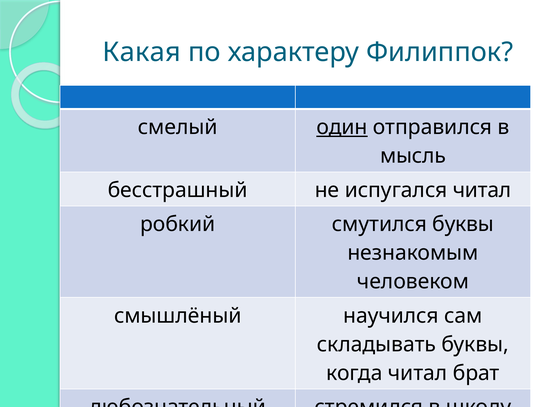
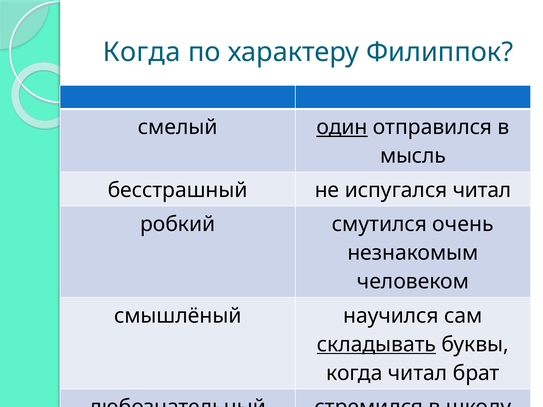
Какая: Какая -> Когда (142, 52)
смутился буквы: буквы -> очень (463, 224)
складывать underline: none -> present (377, 345)
